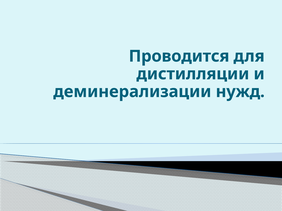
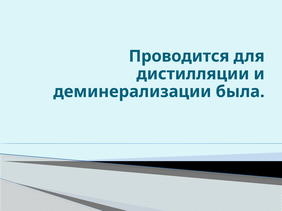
нужд: нужд -> была (240, 92)
